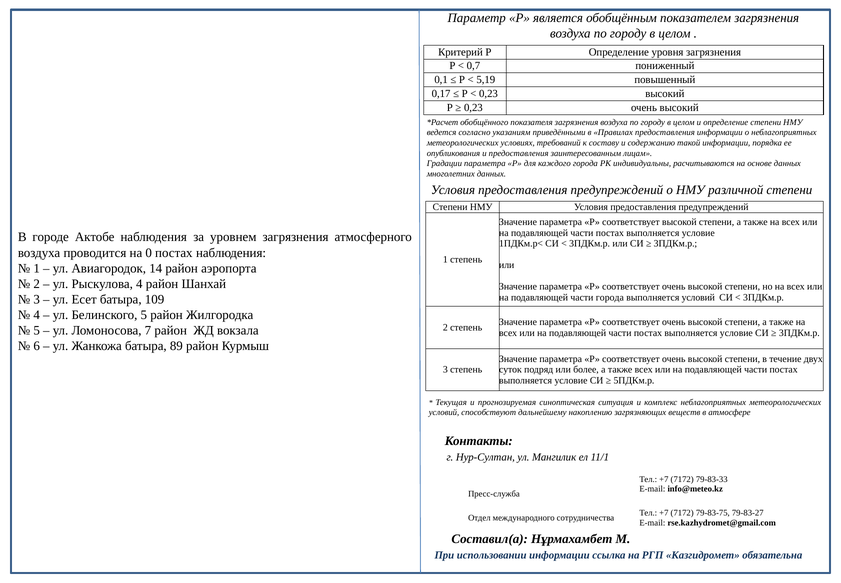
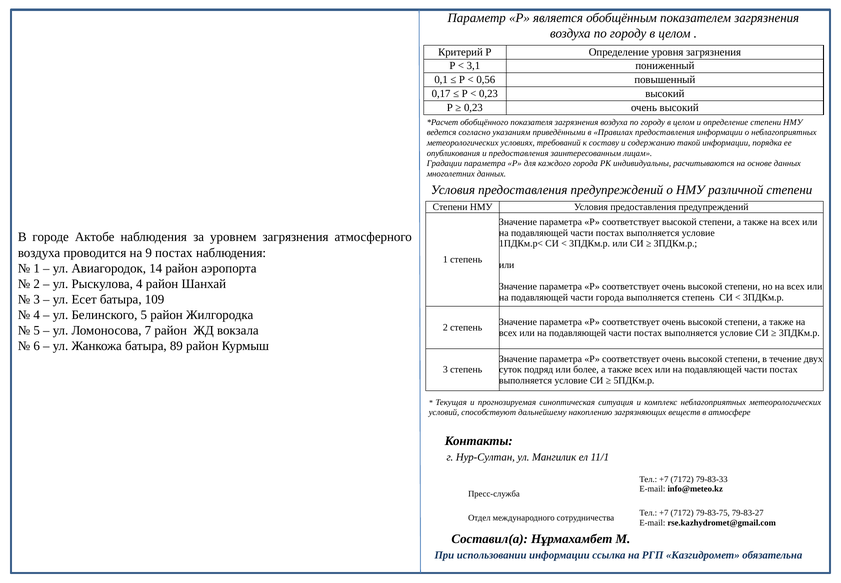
0,7: 0,7 -> 3,1 (473, 66)
5,19: 5,19 -> 0,56 (486, 80)
0: 0 -> 9 (149, 252)
выполняется условий: условий -> степень (698, 297)
